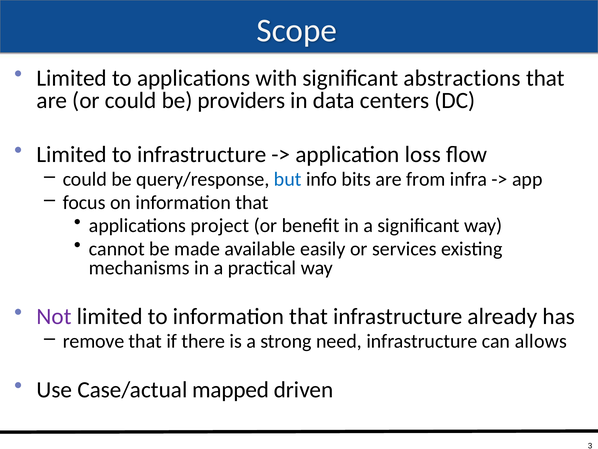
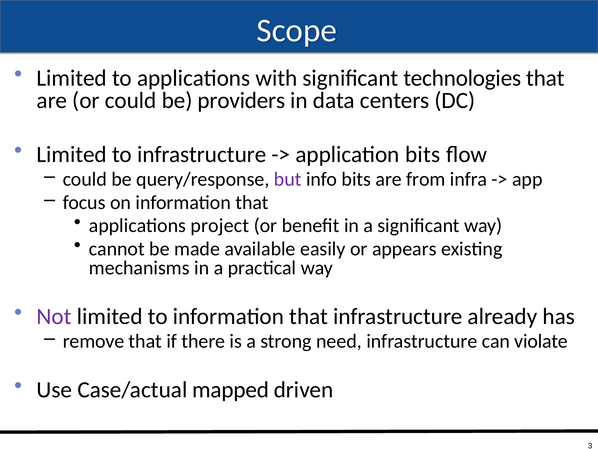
abstractions: abstractions -> technologies (462, 78)
application loss: loss -> bits (423, 154)
but colour: blue -> purple (288, 179)
services: services -> appears (404, 249)
allows: allows -> violate (541, 341)
